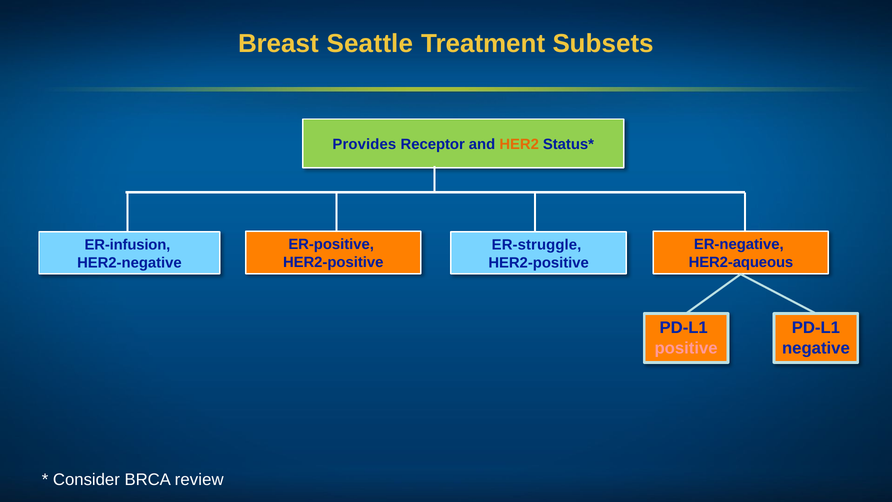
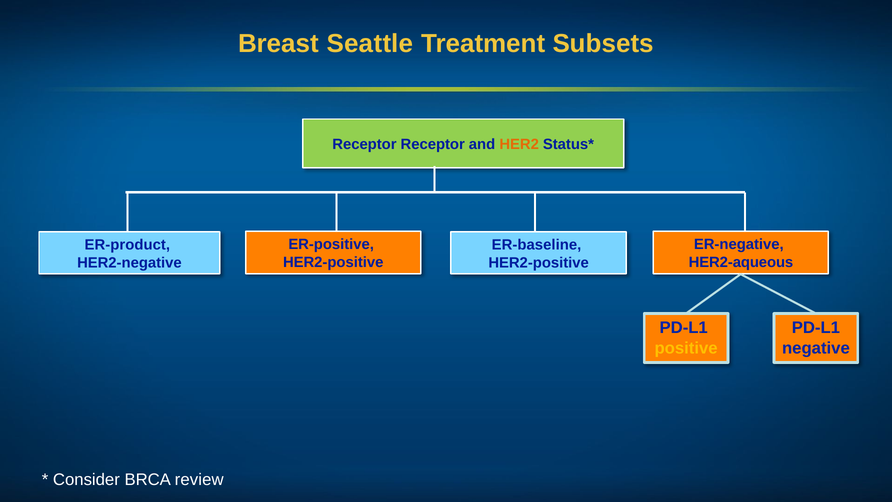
Provides: Provides -> Receptor (364, 144)
ER-infusion: ER-infusion -> ER-product (127, 245)
ER-struggle: ER-struggle -> ER-baseline (537, 245)
positive colour: pink -> yellow (686, 348)
